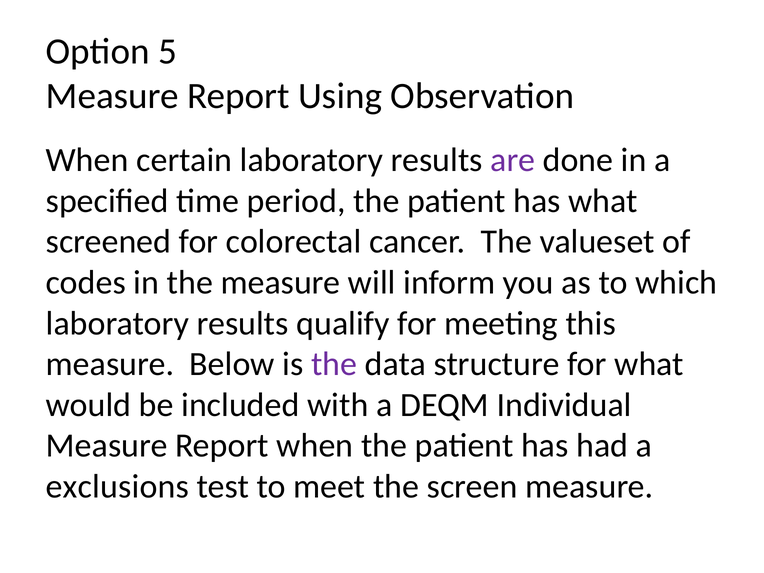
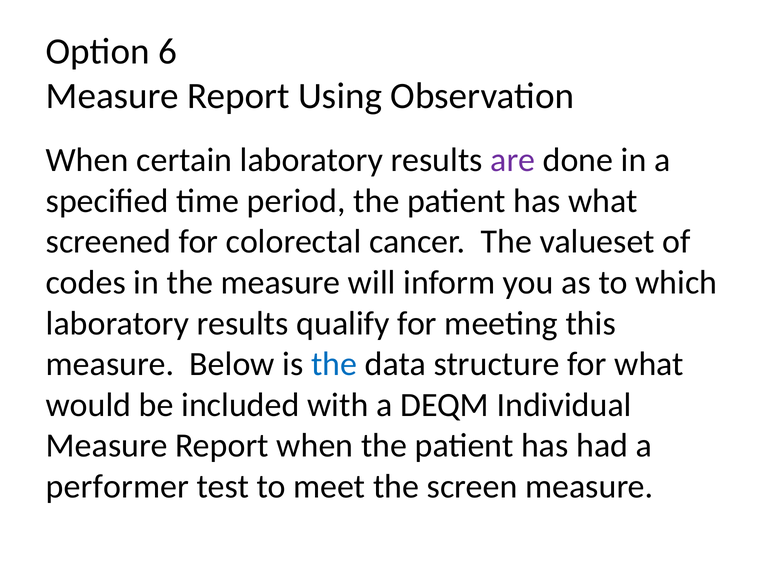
5: 5 -> 6 (167, 52)
the colour: purple -> blue (334, 364)
exclusions: exclusions -> performer (117, 486)
